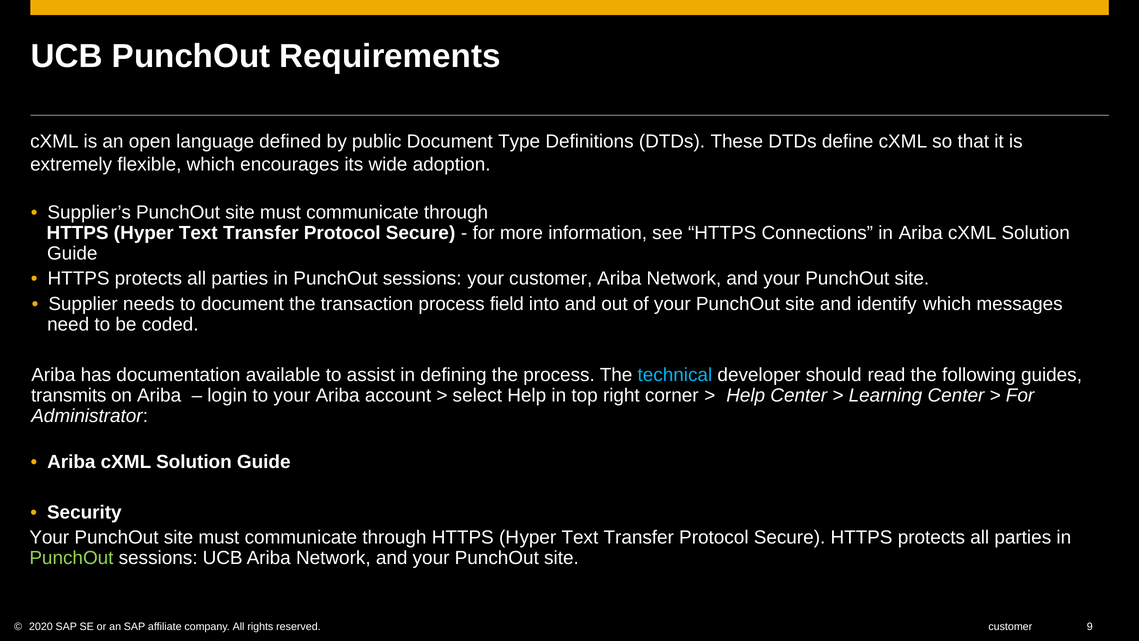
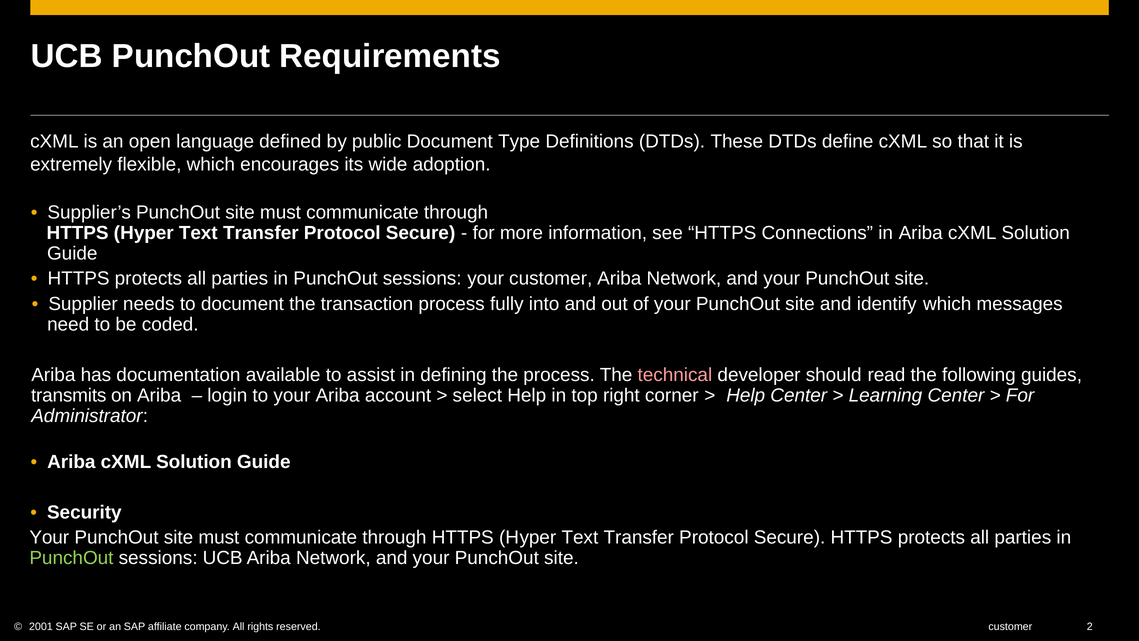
field: field -> fully (507, 304)
technical colour: light blue -> pink (675, 375)
2020: 2020 -> 2001 (41, 626)
9: 9 -> 2 (1090, 626)
